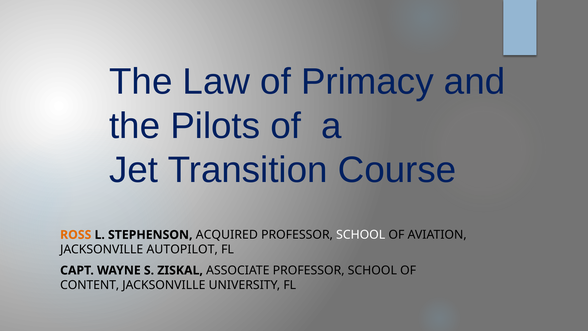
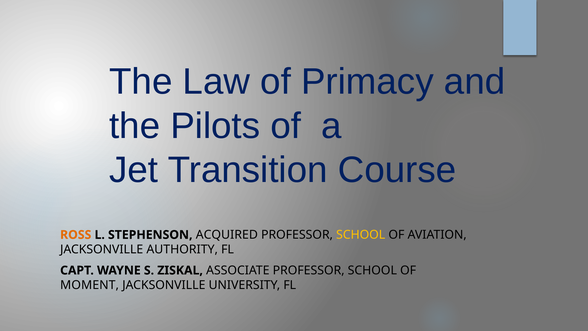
SCHOOL colour: white -> yellow (361, 235)
AUTOPILOT: AUTOPILOT -> AUTHORITY (182, 249)
CONTENT: CONTENT -> MOMENT (90, 285)
